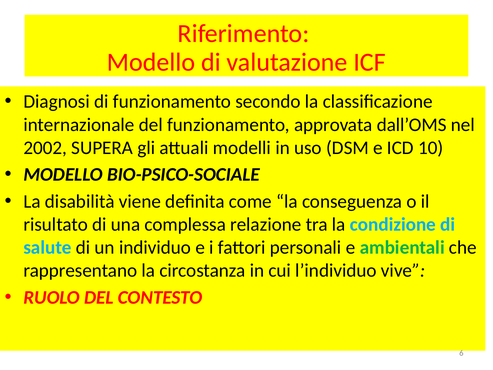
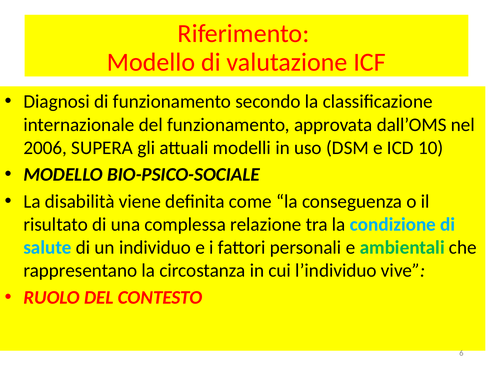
2002: 2002 -> 2006 (45, 148)
